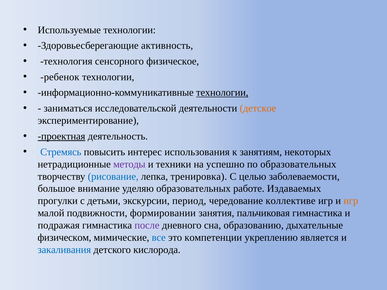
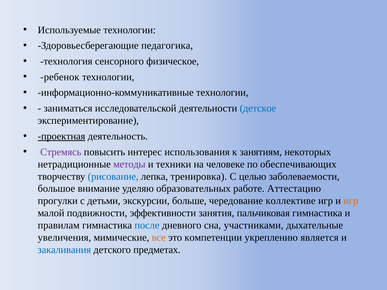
активность: активность -> педагогика (167, 46)
технологии underline: present -> none (222, 93)
детское colour: orange -> blue (258, 108)
Стремясь colour: blue -> purple (61, 152)
успешно: успешно -> человеке (225, 164)
по образовательных: образовательных -> обеспечивающих (298, 164)
Издаваемых: Издаваемых -> Аттестацию (294, 189)
период: период -> больше (189, 201)
формировании: формировании -> эффективности (163, 213)
подражая: подражая -> правилам (59, 226)
после colour: purple -> blue (147, 226)
образованию: образованию -> участниками (254, 226)
физическом: физическом -> увеличения (64, 238)
все colour: blue -> orange (159, 238)
кислорода: кислорода -> предметах (157, 250)
